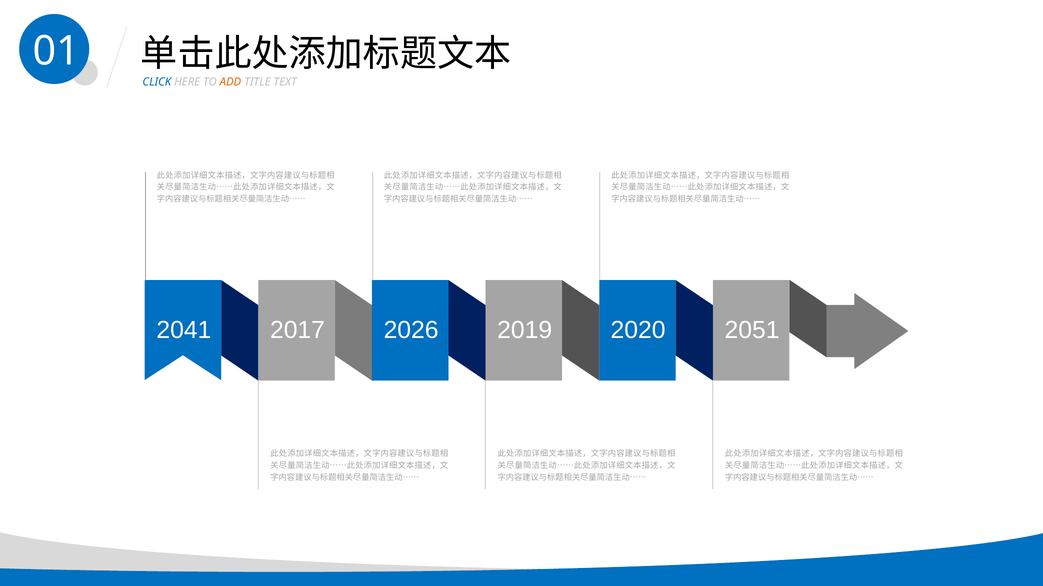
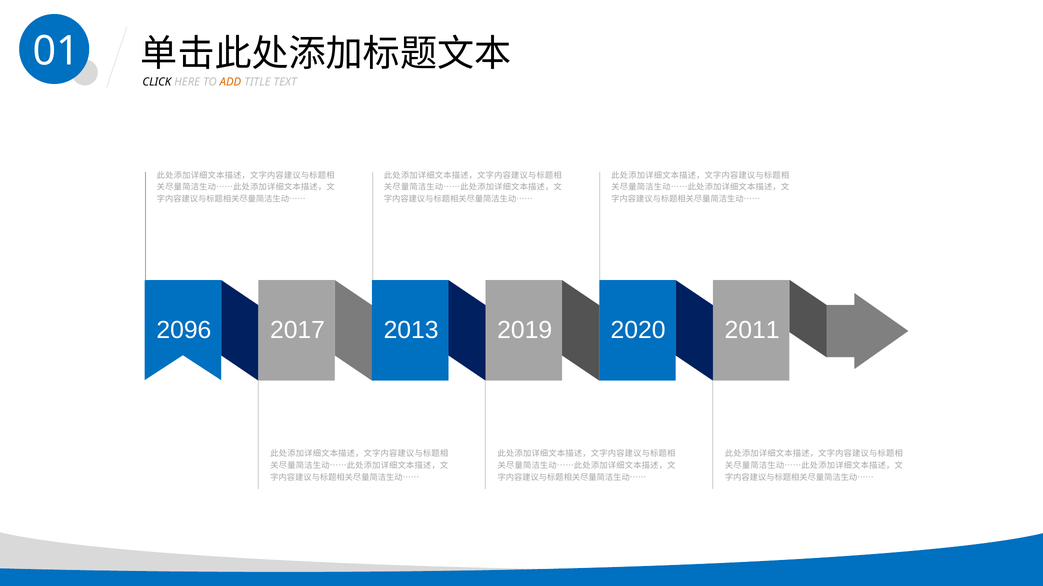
CLICK colour: blue -> black (157, 82)
2041: 2041 -> 2096 (184, 331)
2026: 2026 -> 2013 (411, 331)
2051: 2051 -> 2011 (752, 331)
